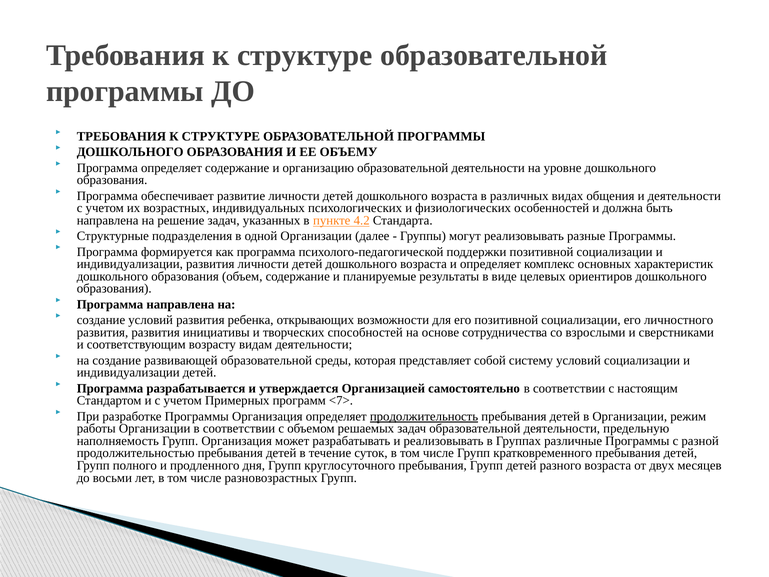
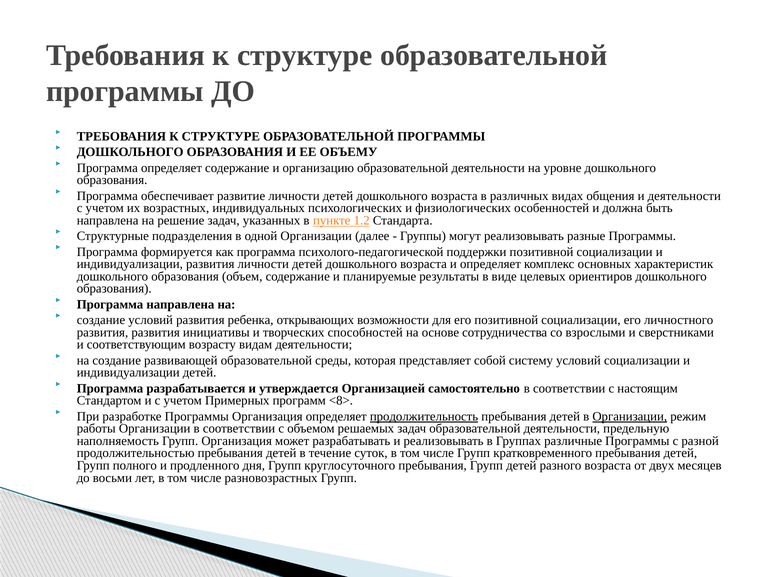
4.2: 4.2 -> 1.2 (362, 220)
<7>: <7> -> <8> (341, 400)
Организации underline: none -> present (630, 416)
